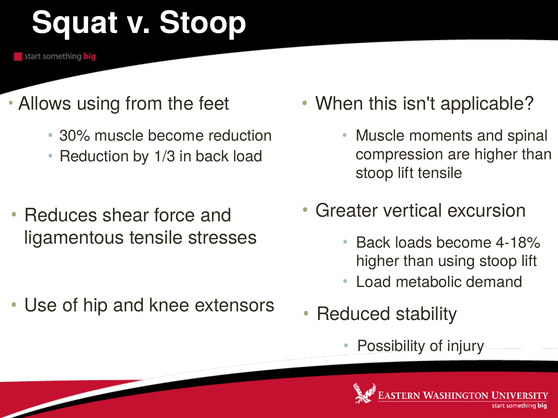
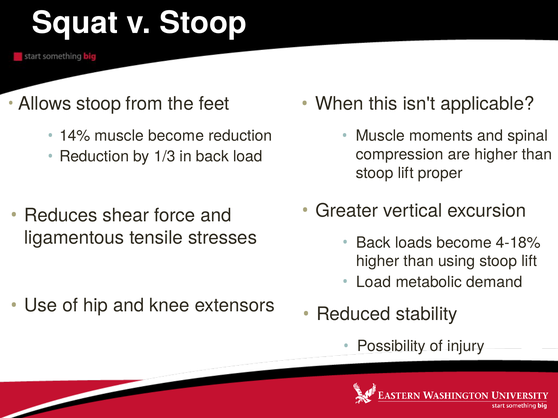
Allows using: using -> stoop (99, 104)
30%: 30% -> 14% (75, 136)
lift tensile: tensile -> proper (440, 173)
